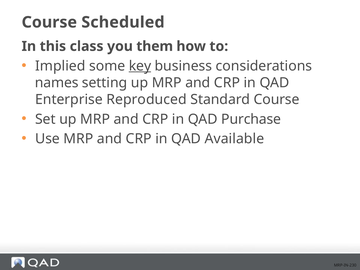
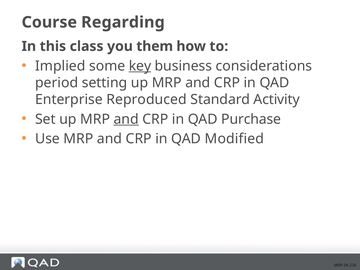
Scheduled: Scheduled -> Regarding (123, 22)
names: names -> period (57, 83)
Standard Course: Course -> Activity (277, 100)
and underline: none -> present (126, 119)
Available: Available -> Modified (234, 139)
